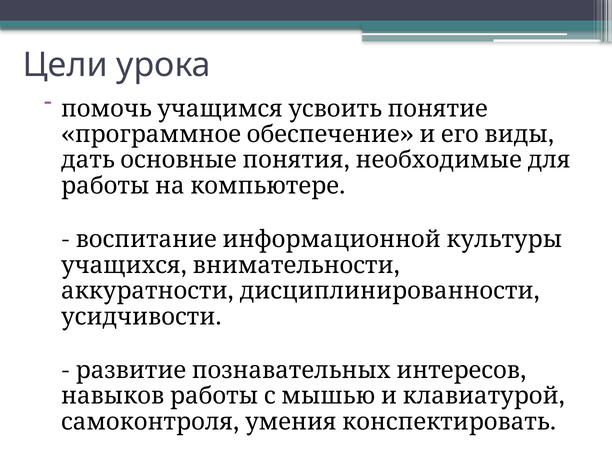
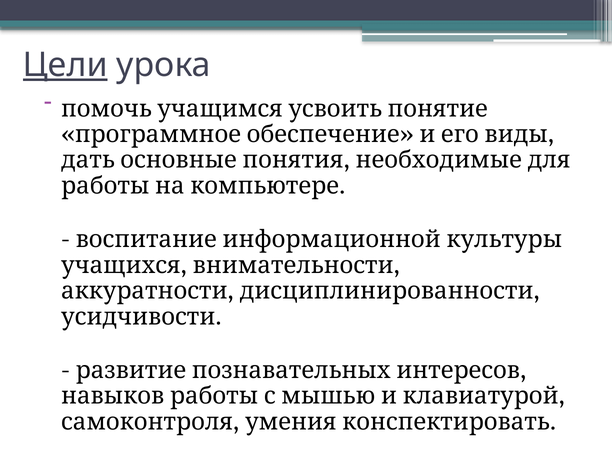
Цели underline: none -> present (65, 65)
